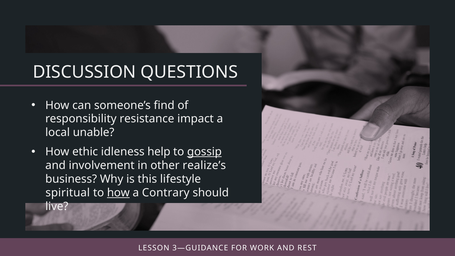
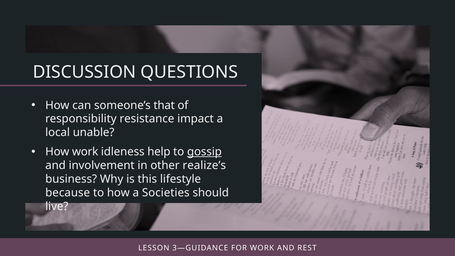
find: find -> that (164, 105)
How ethic: ethic -> work (85, 152)
spiritual: spiritual -> because (68, 193)
how underline: present -> none (118, 193)
Contrary: Contrary -> Societies (166, 193)
